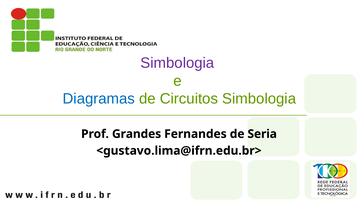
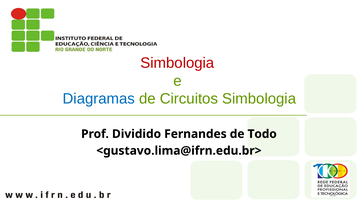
Simbologia colour: purple -> red (177, 63)
Grandes: Grandes -> Dividido (137, 134)
Seria: Seria -> Todo (262, 134)
